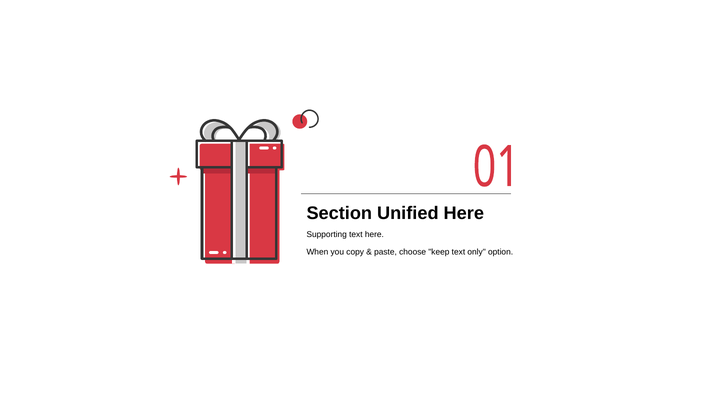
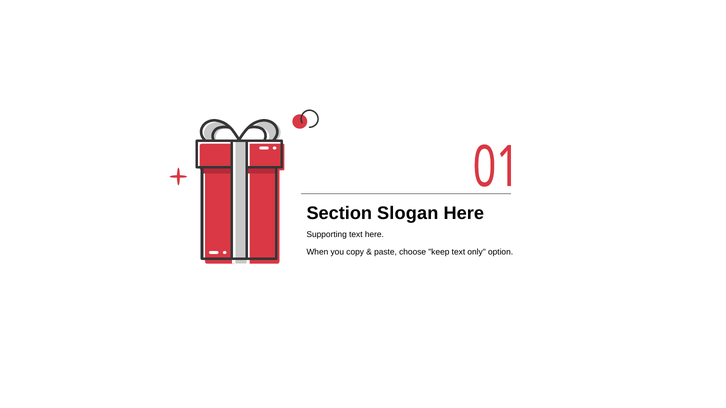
Unified: Unified -> Slogan (408, 214)
